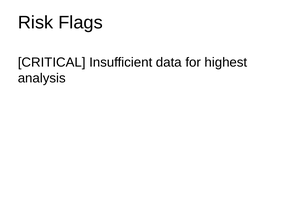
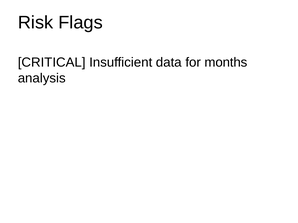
highest: highest -> months (226, 62)
